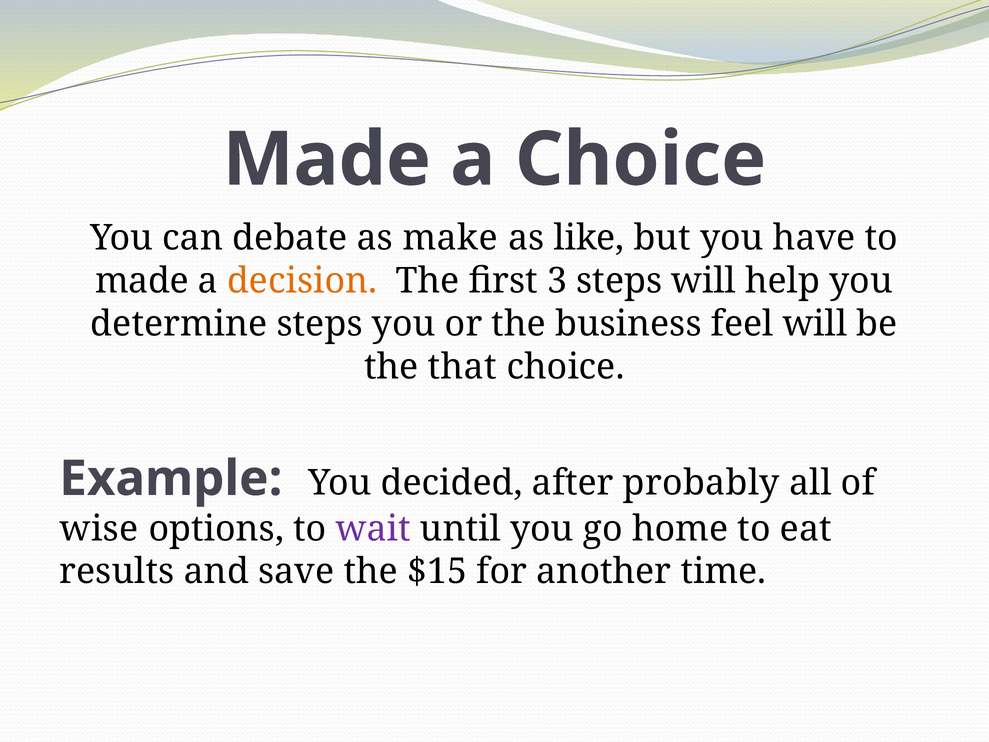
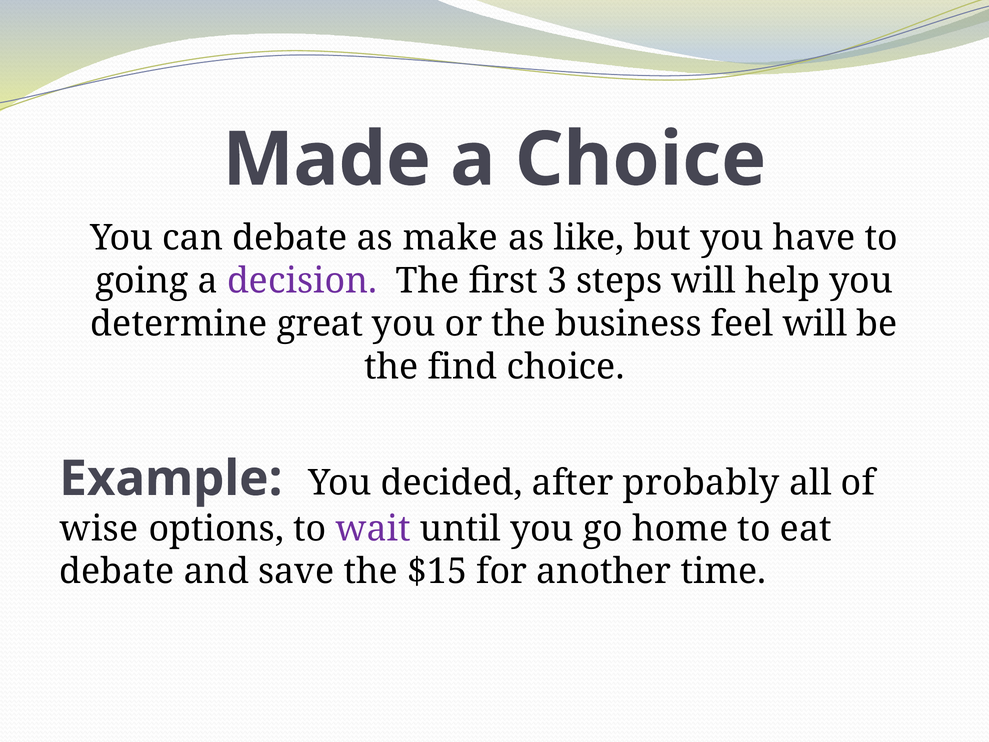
made: made -> going (142, 281)
decision colour: orange -> purple (302, 281)
determine steps: steps -> great (320, 324)
that: that -> find (462, 367)
results: results -> debate (117, 571)
